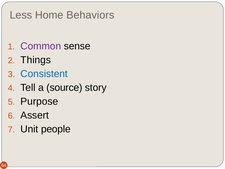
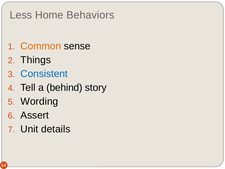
Common colour: purple -> orange (41, 46)
source: source -> behind (64, 88)
Purpose: Purpose -> Wording (39, 101)
people: people -> details (56, 129)
